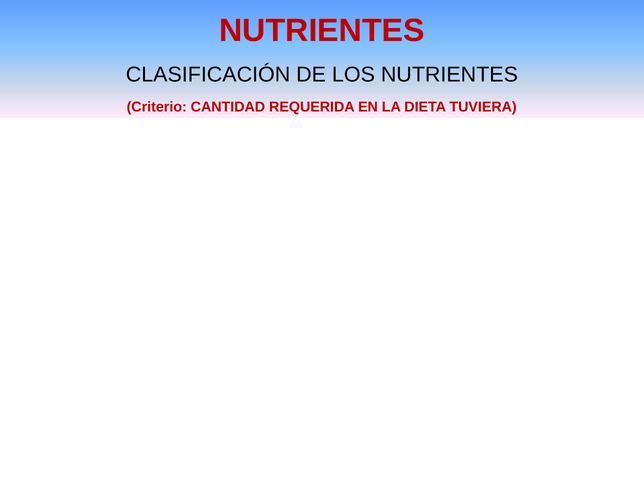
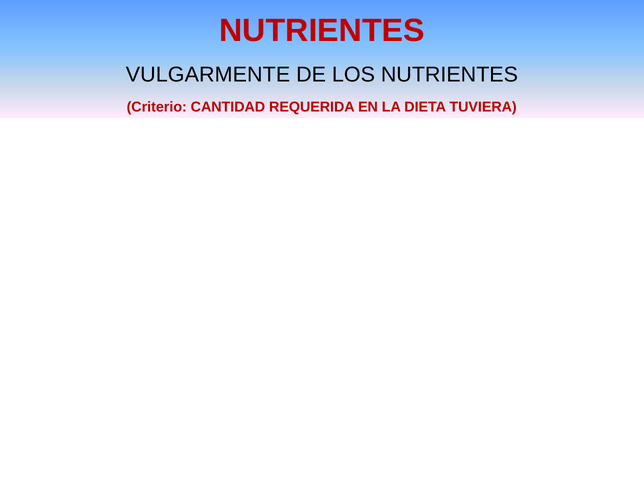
CLASIFICACIÓN: CLASIFICACIÓN -> VULGARMENTE (208, 75)
